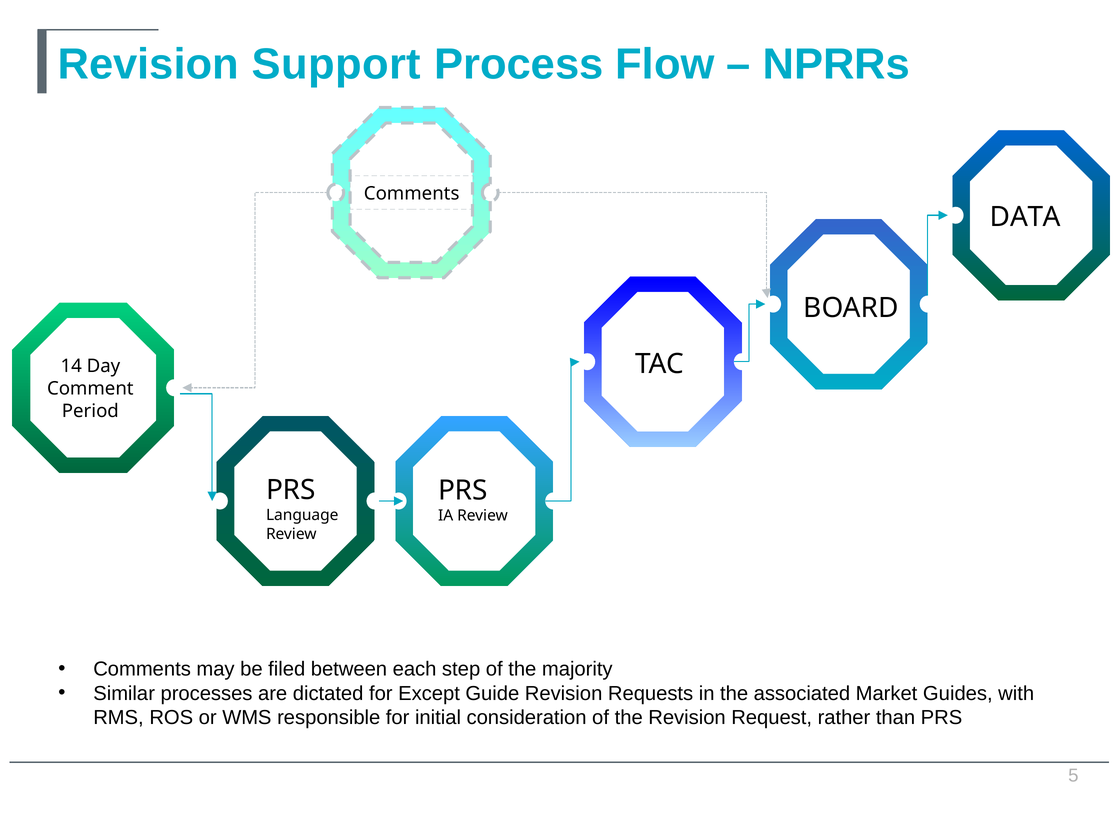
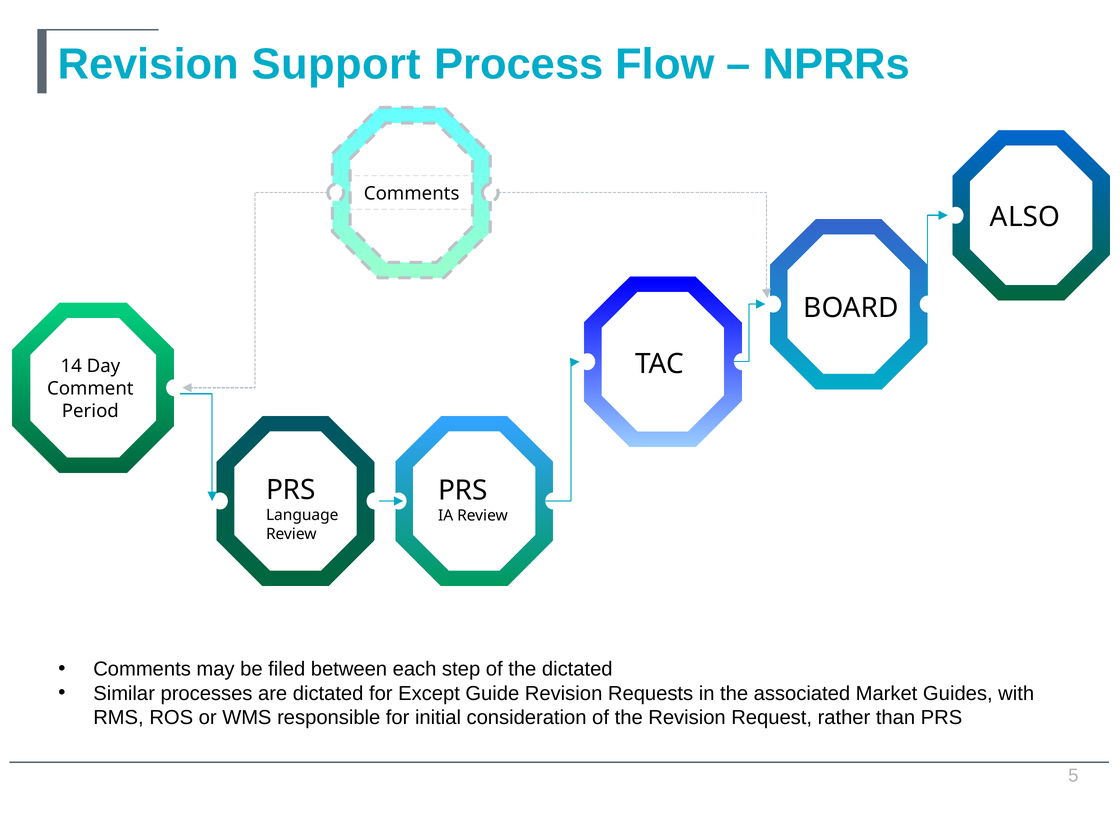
DATA: DATA -> ALSO (1025, 217)
the majority: majority -> dictated (577, 669)
